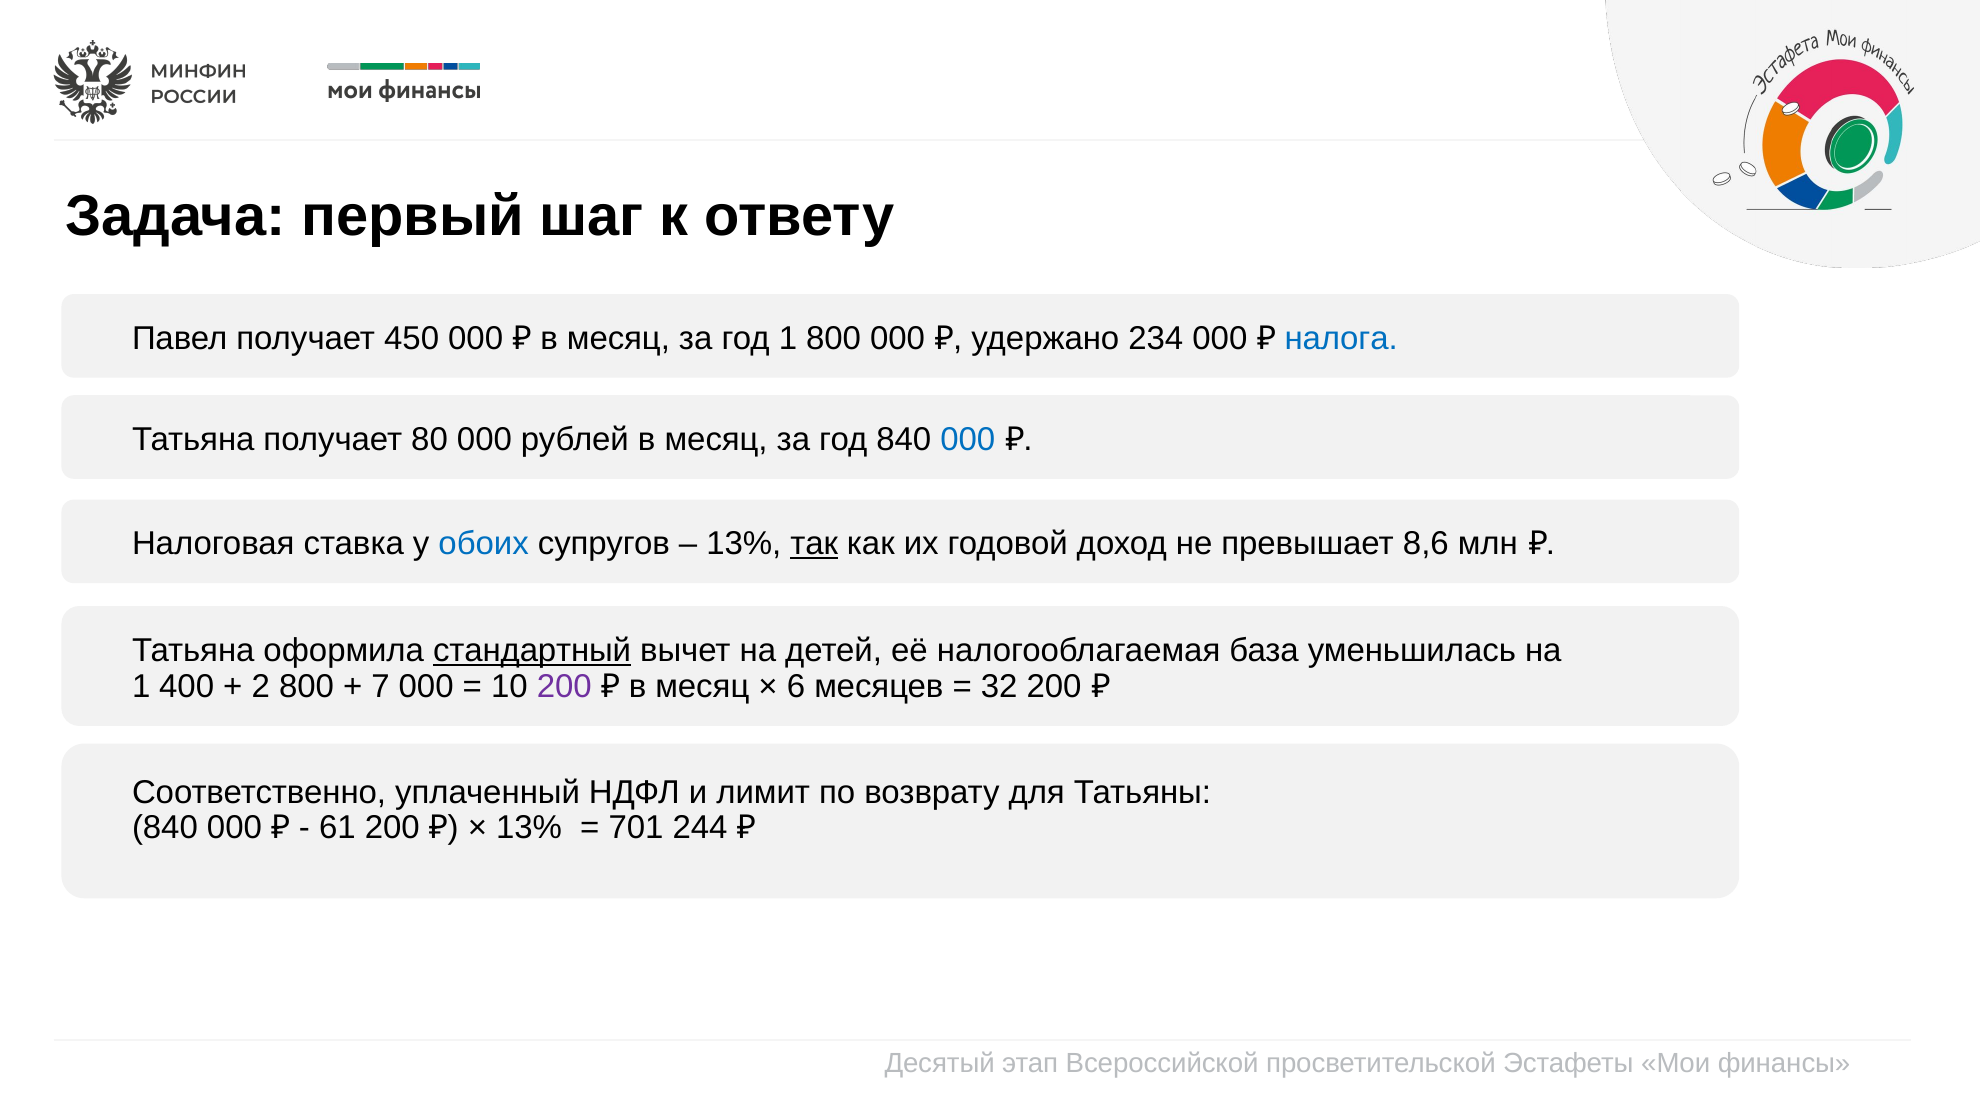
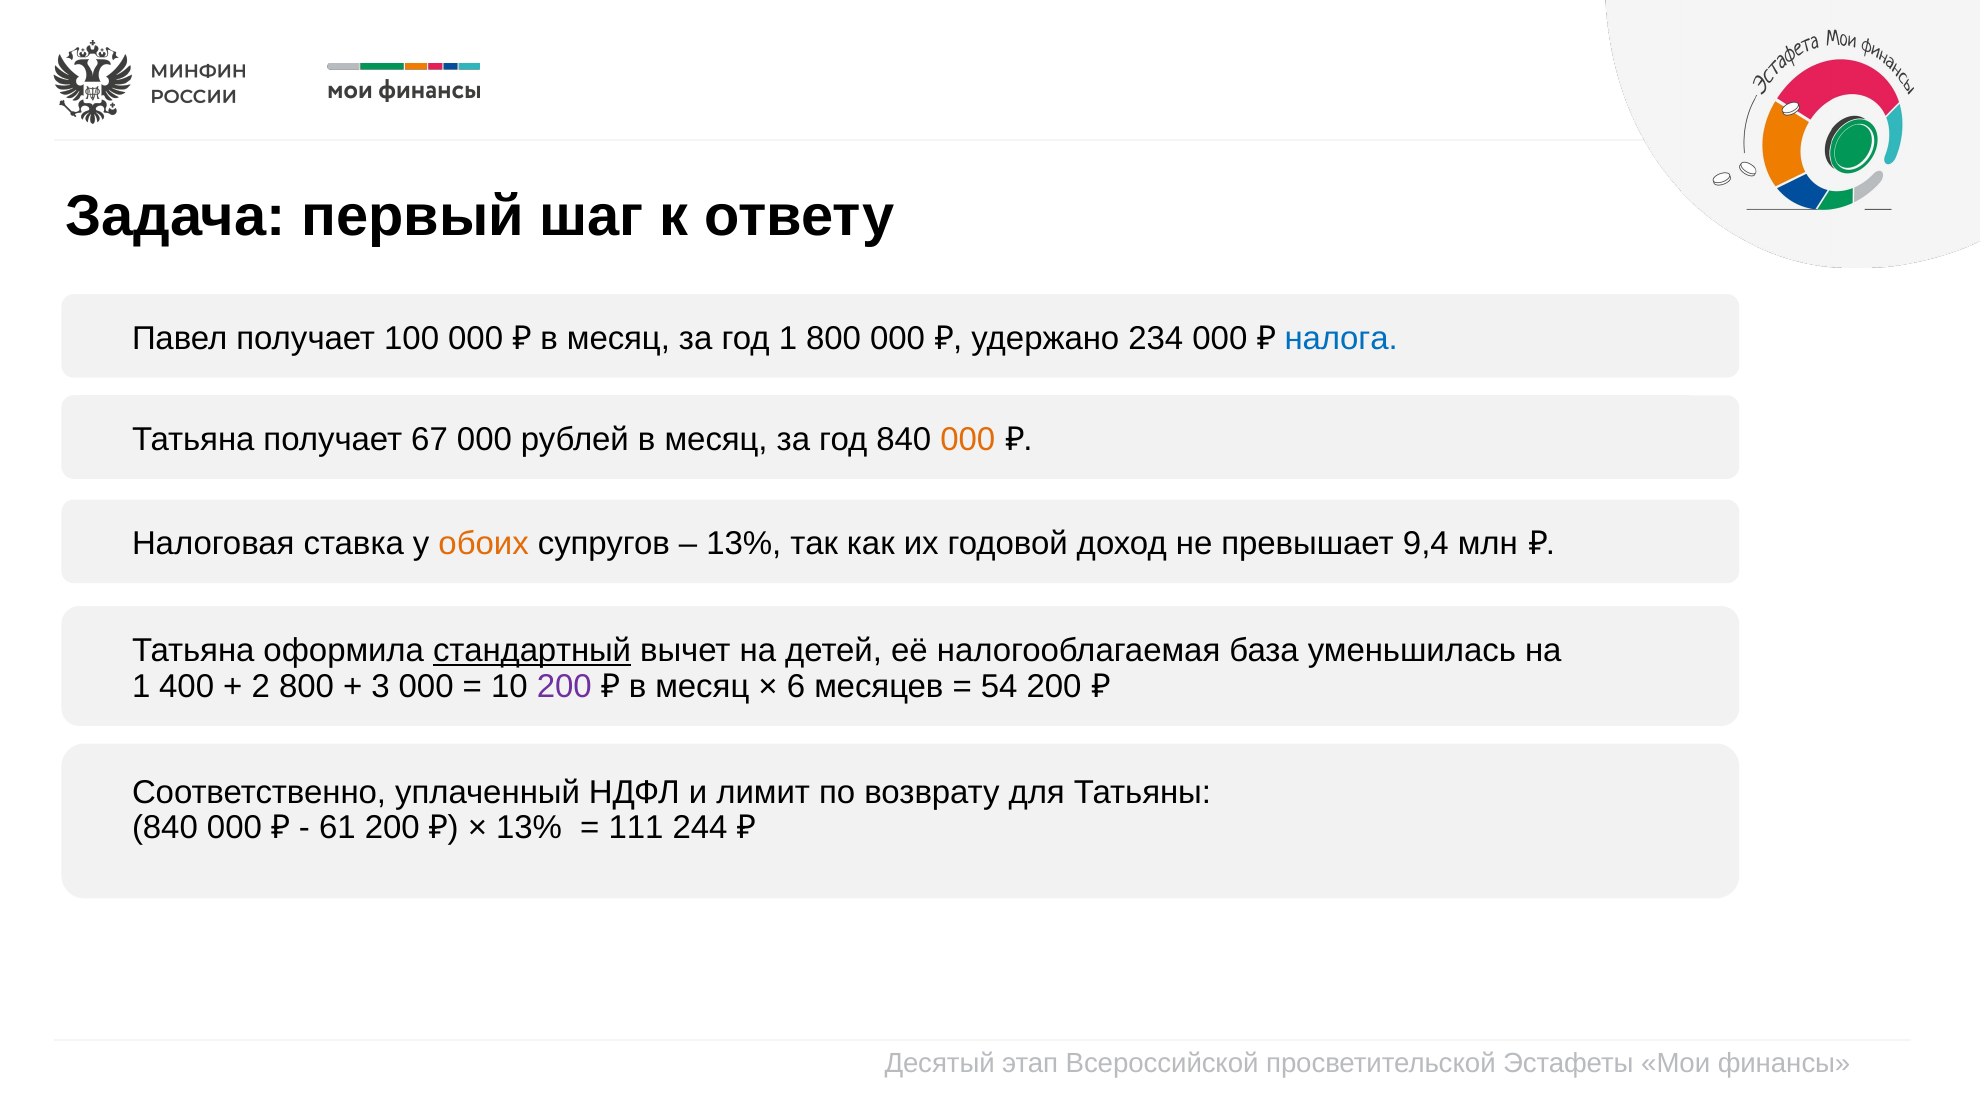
450: 450 -> 100 (412, 339)
80: 80 -> 67 (430, 440)
000 colour: blue -> orange (968, 440)
обоих colour: blue -> orange (484, 544)
так underline: present -> none (814, 544)
8,6: 8,6 -> 9,4 (1426, 544)
7: 7 -> 3 (380, 686)
32: 32 -> 54 (999, 686)
701: 701 -> 111 (636, 828)
